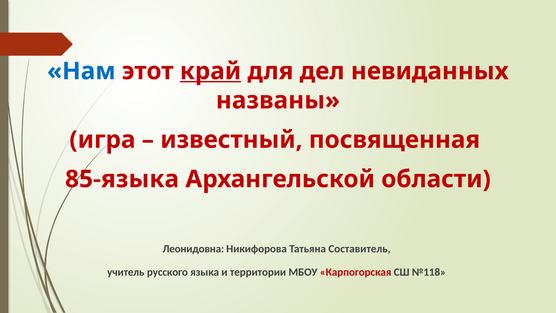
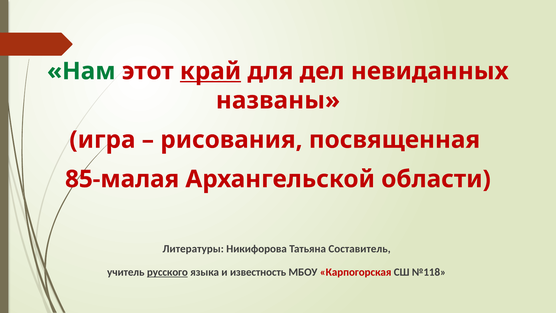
Нам colour: blue -> green (81, 71)
известный: известный -> рисования (231, 140)
85-языка: 85-языка -> 85-малая (122, 179)
Леонидовна: Леонидовна -> Литературы (193, 249)
русского underline: none -> present (167, 272)
территории: территории -> известность (258, 272)
